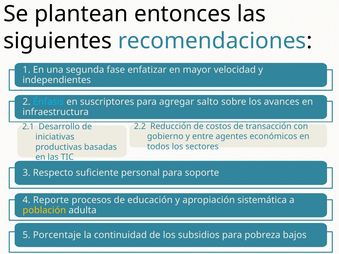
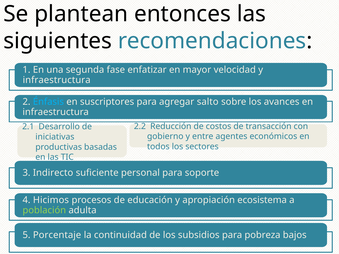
independientes: independientes -> infraestructura (57, 80)
Respecto: Respecto -> Indirecto (53, 173)
Reporte: Reporte -> Hicimos (51, 200)
sistemática: sistemática -> ecosistema (262, 200)
población colour: yellow -> light green (44, 210)
